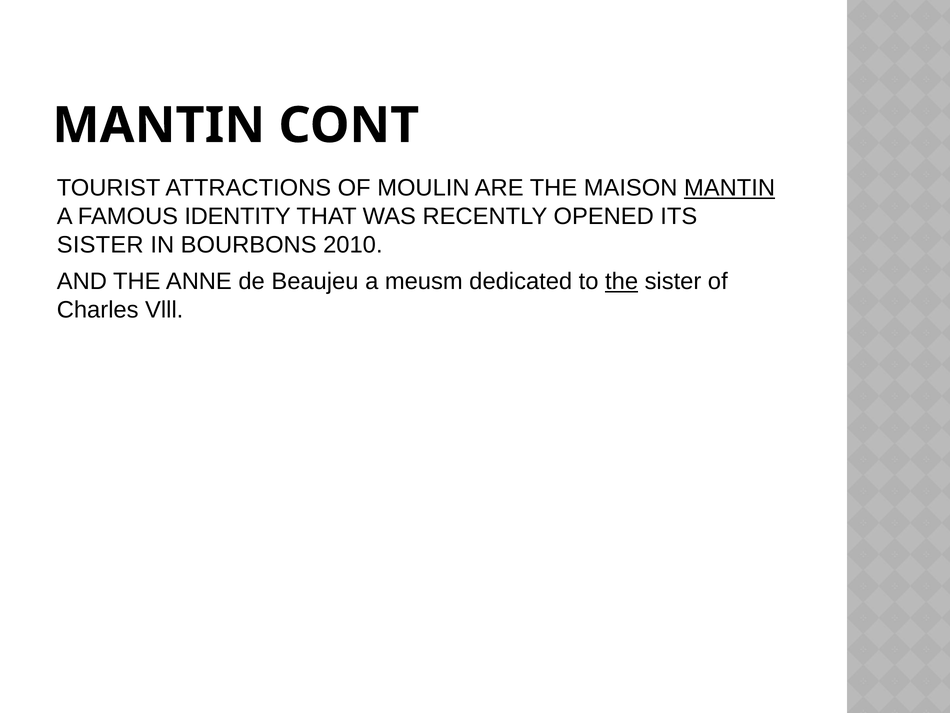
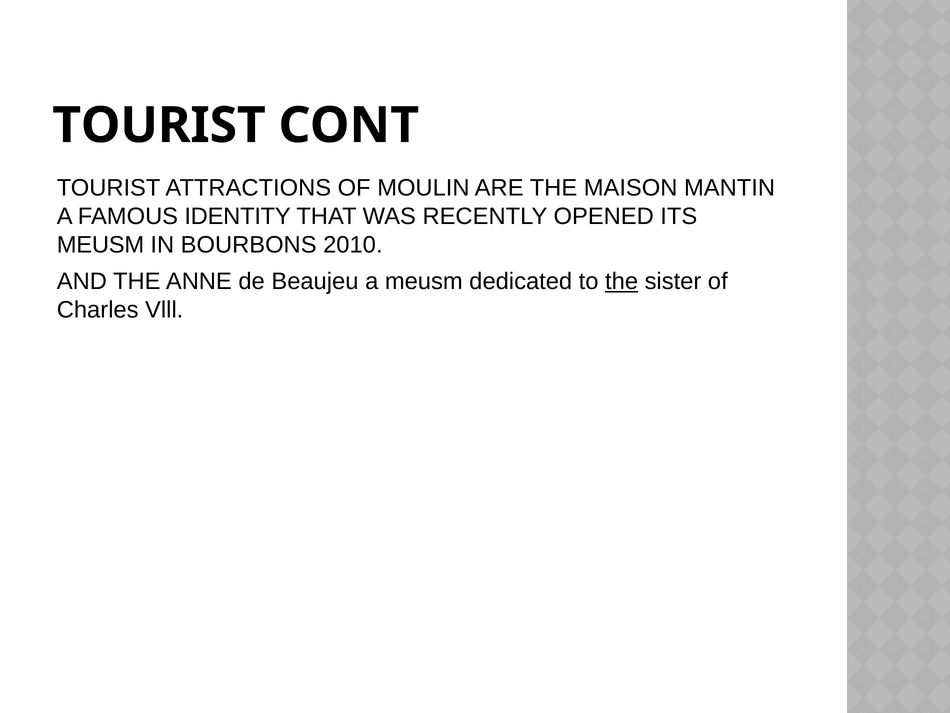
MANTIN: MANTIN -> TOURIST (159, 125)
MANTIN underline: present -> none (730, 188)
SISTER: SISTER -> MEUSM (100, 245)
